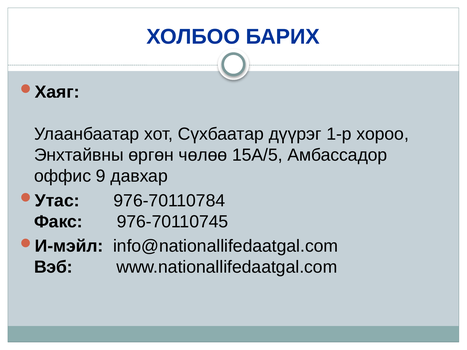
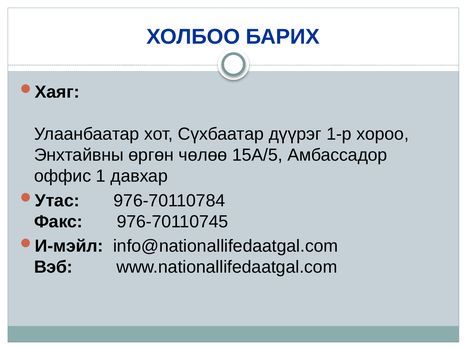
9: 9 -> 1 (101, 176)
